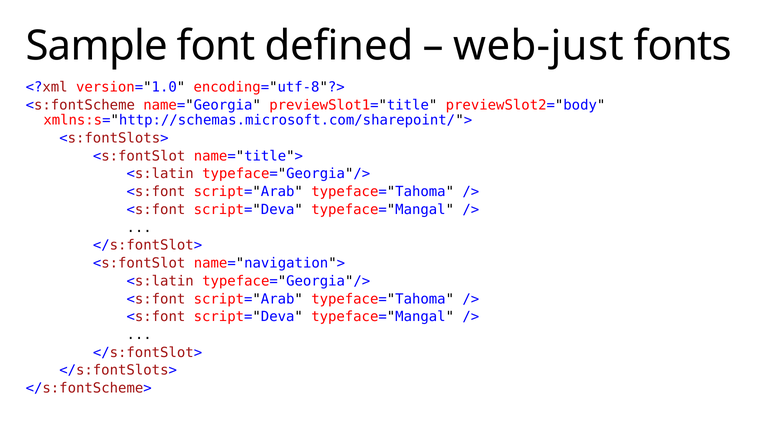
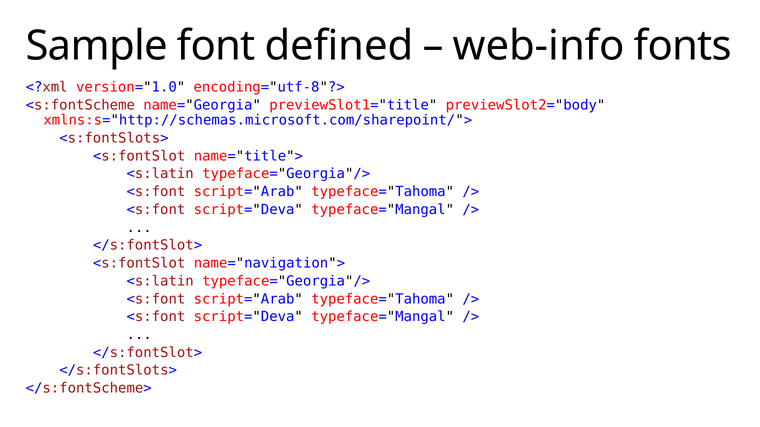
web-just: web-just -> web-info (539, 46)
